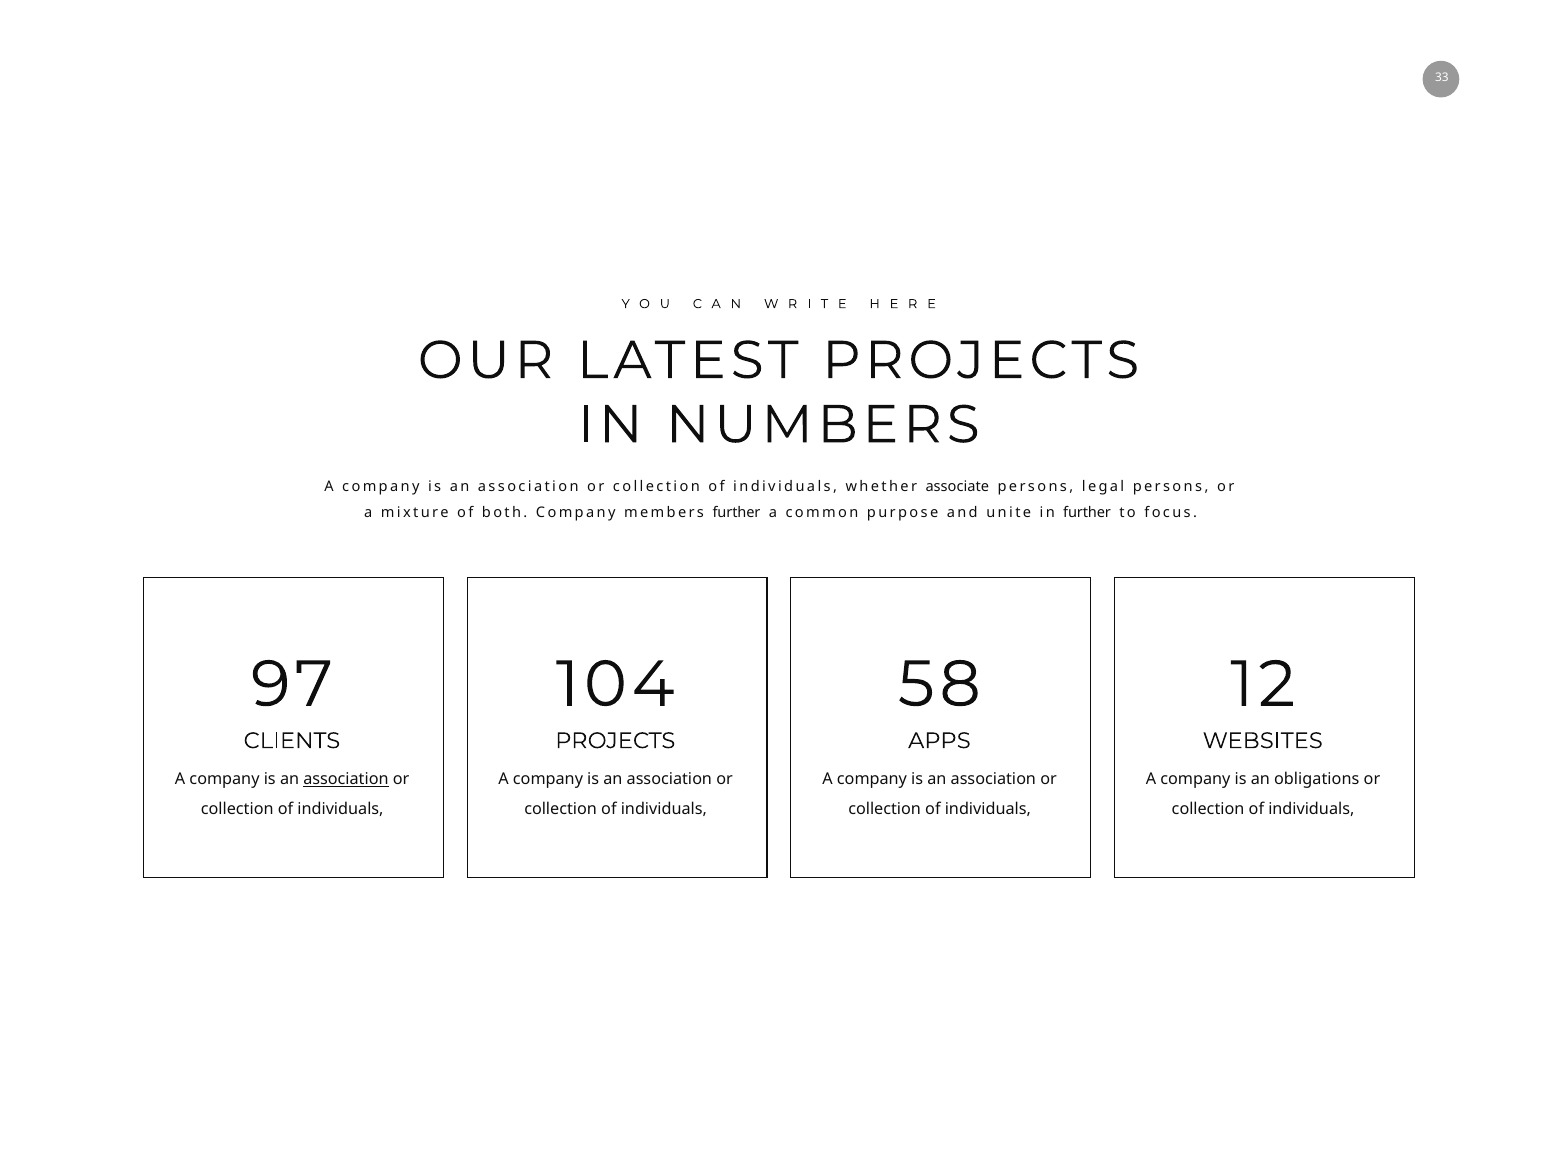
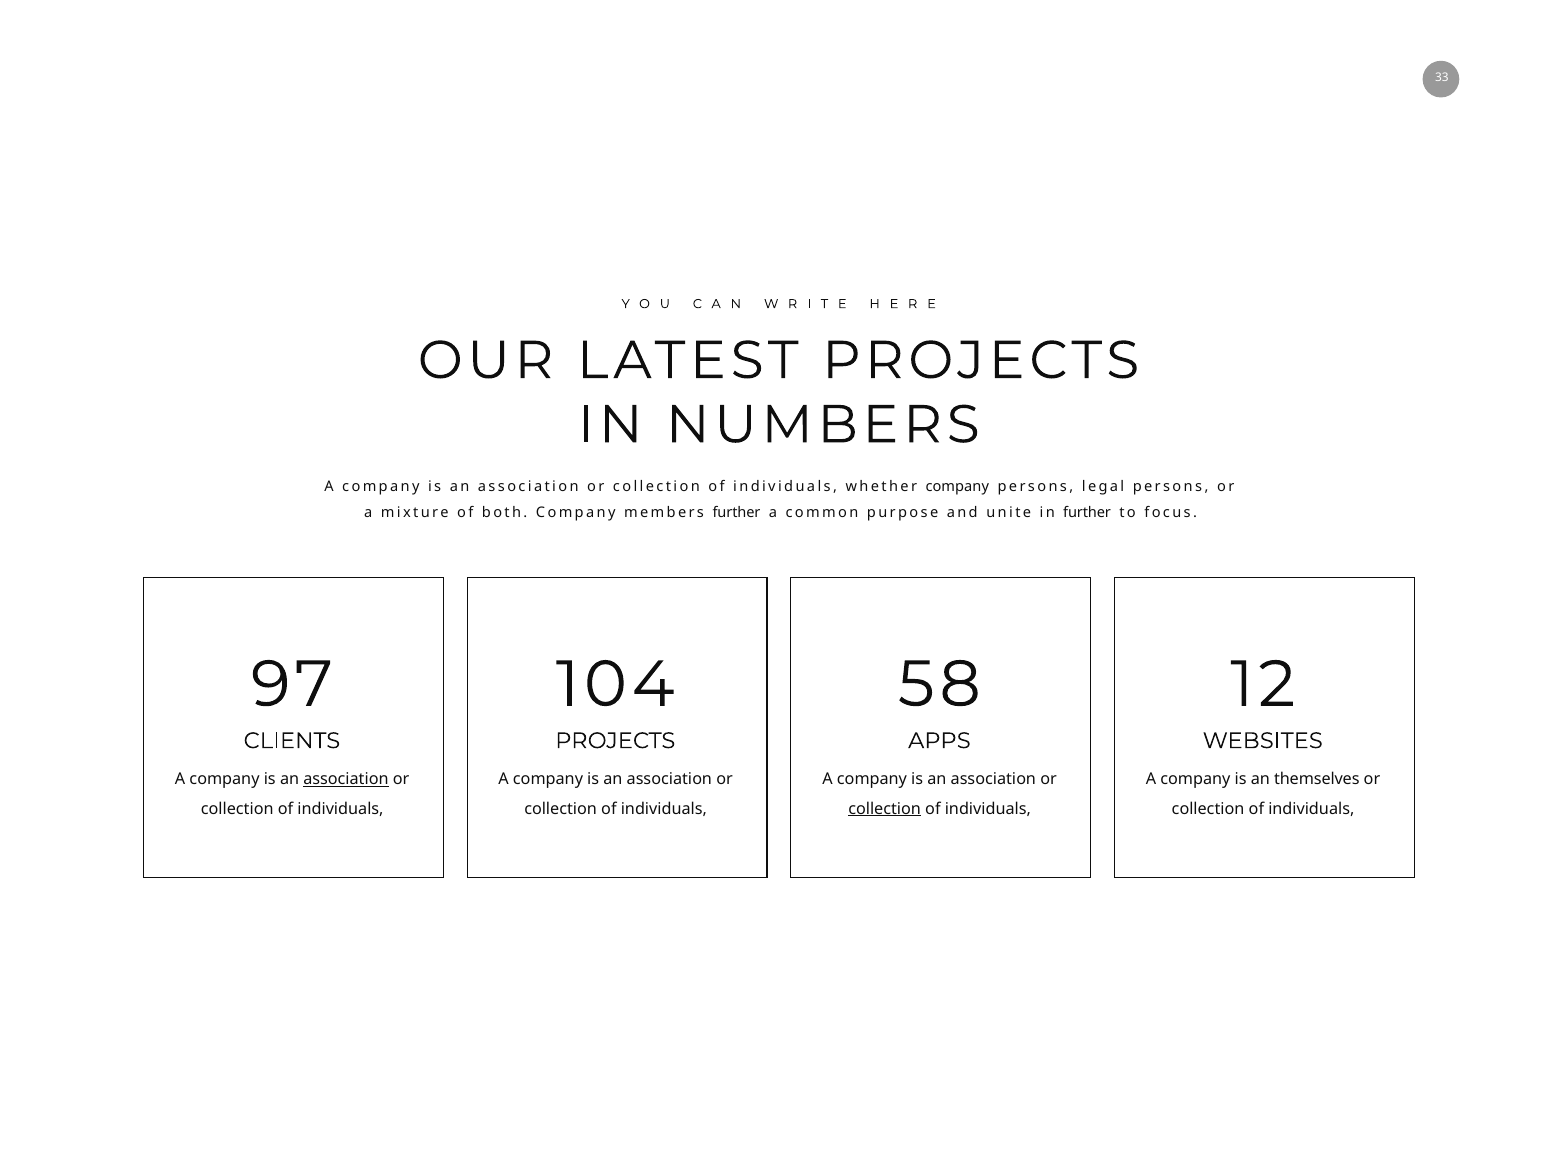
whether associate: associate -> company (957, 486)
obligations: obligations -> themselves (1317, 779)
collection underline: none -> present (885, 808)
